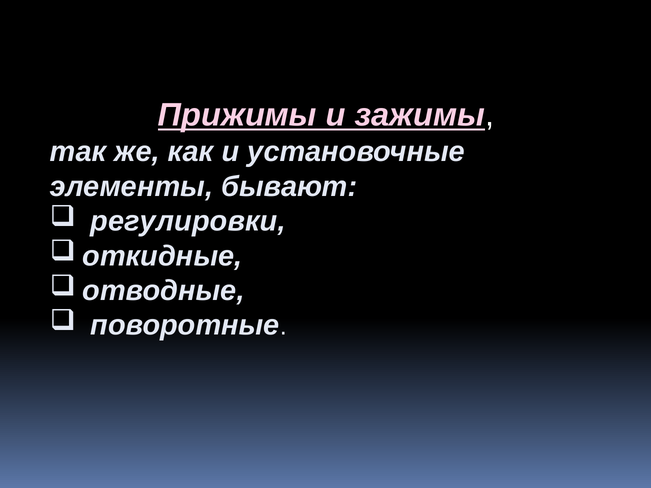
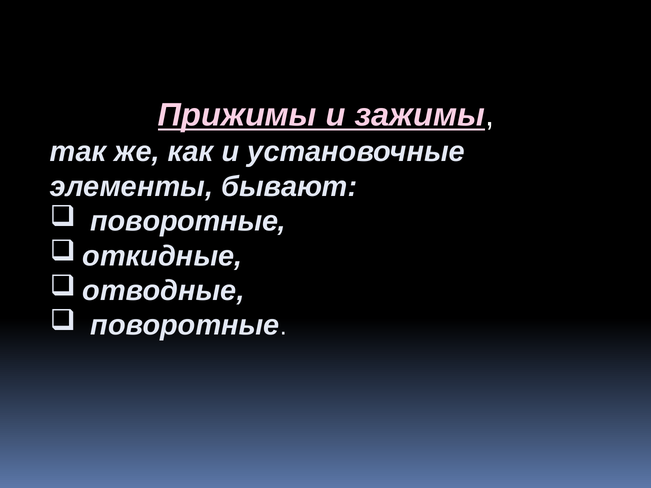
регулировки: регулировки -> поворотные (188, 221)
